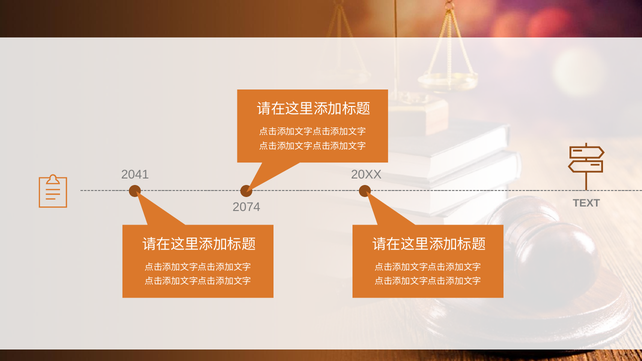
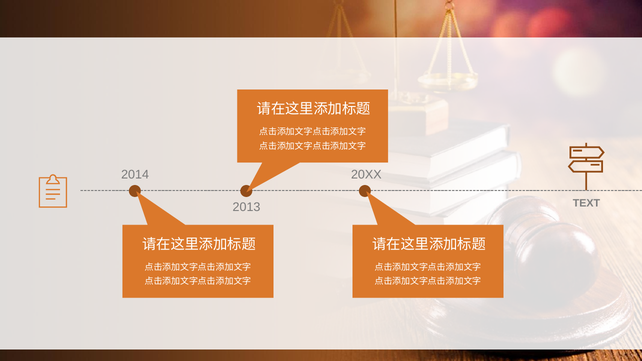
2041: 2041 -> 2014 (135, 175)
2074: 2074 -> 2013 (247, 207)
